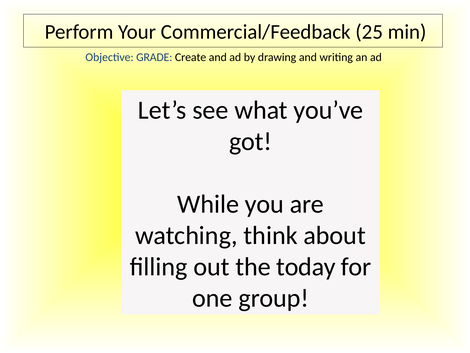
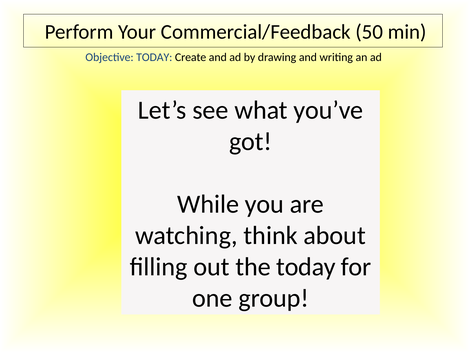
25: 25 -> 50 (369, 32)
Objective GRADE: GRADE -> TODAY (154, 57)
